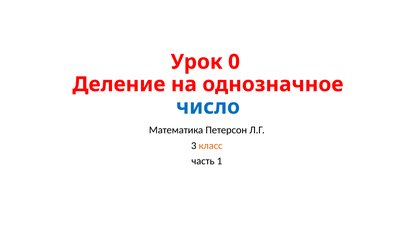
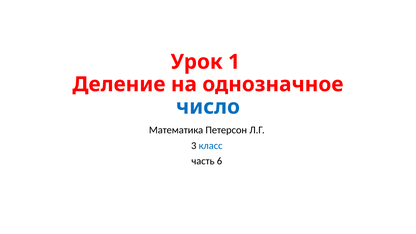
0: 0 -> 1 (234, 62)
класс colour: orange -> blue (211, 146)
1: 1 -> 6 (220, 161)
